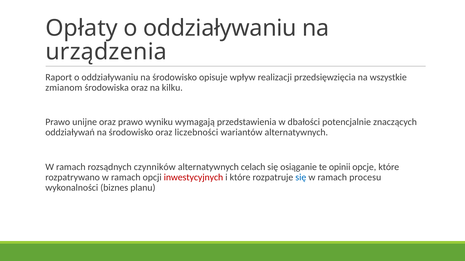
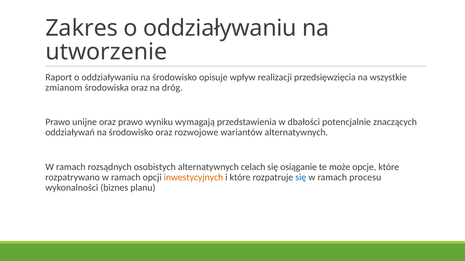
Opłaty: Opłaty -> Zakres (82, 28)
urządzenia: urządzenia -> utworzenie (106, 52)
kilku: kilku -> dróg (172, 88)
liczebności: liczebności -> rozwojowe (196, 133)
czynników: czynników -> osobistych (155, 167)
opinii: opinii -> może (340, 167)
inwestycyjnych colour: red -> orange (193, 178)
